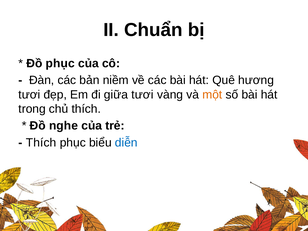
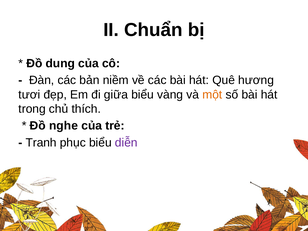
Đồ phục: phục -> dung (60, 63)
giữa tươi: tươi -> biểu (143, 95)
Thích: Thích -> Tranh (41, 143)
diễn colour: blue -> purple (126, 143)
